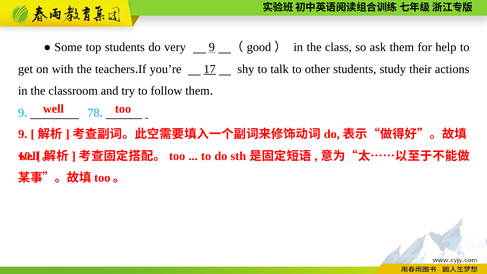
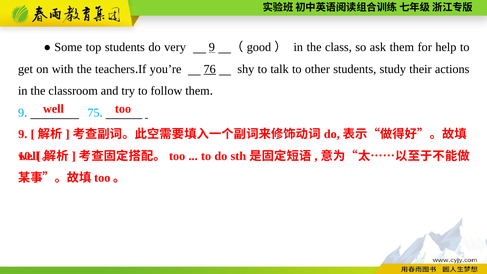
17: 17 -> 76 (210, 69)
78: 78 -> 75 (93, 113)
